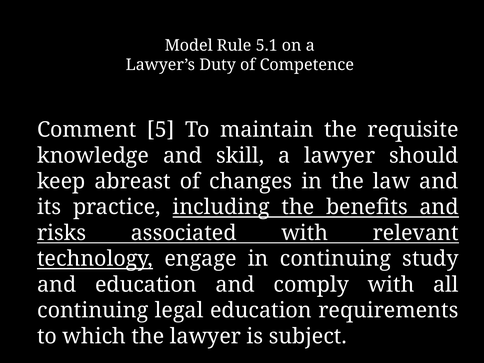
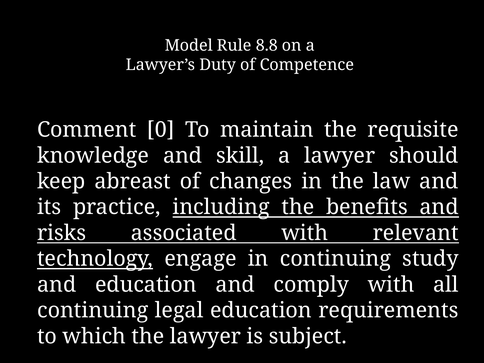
5.1: 5.1 -> 8.8 (267, 45)
5: 5 -> 0 (161, 130)
